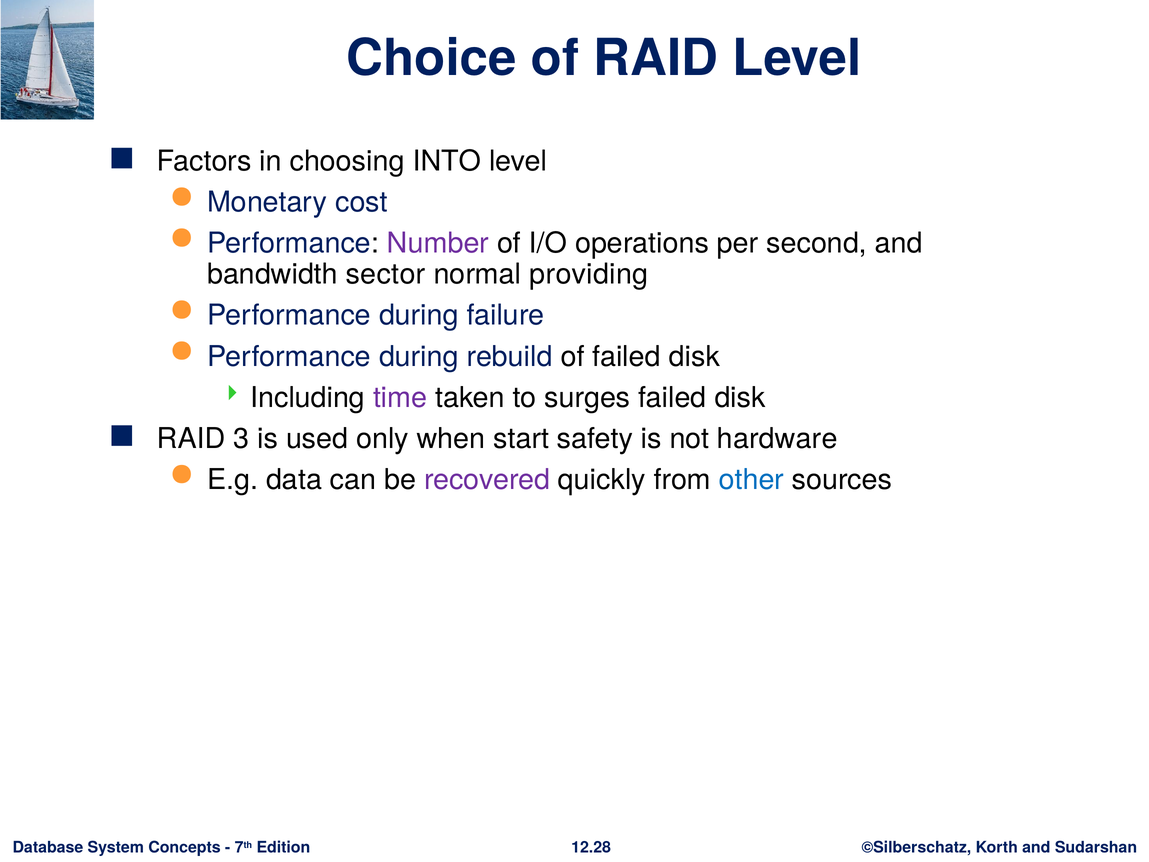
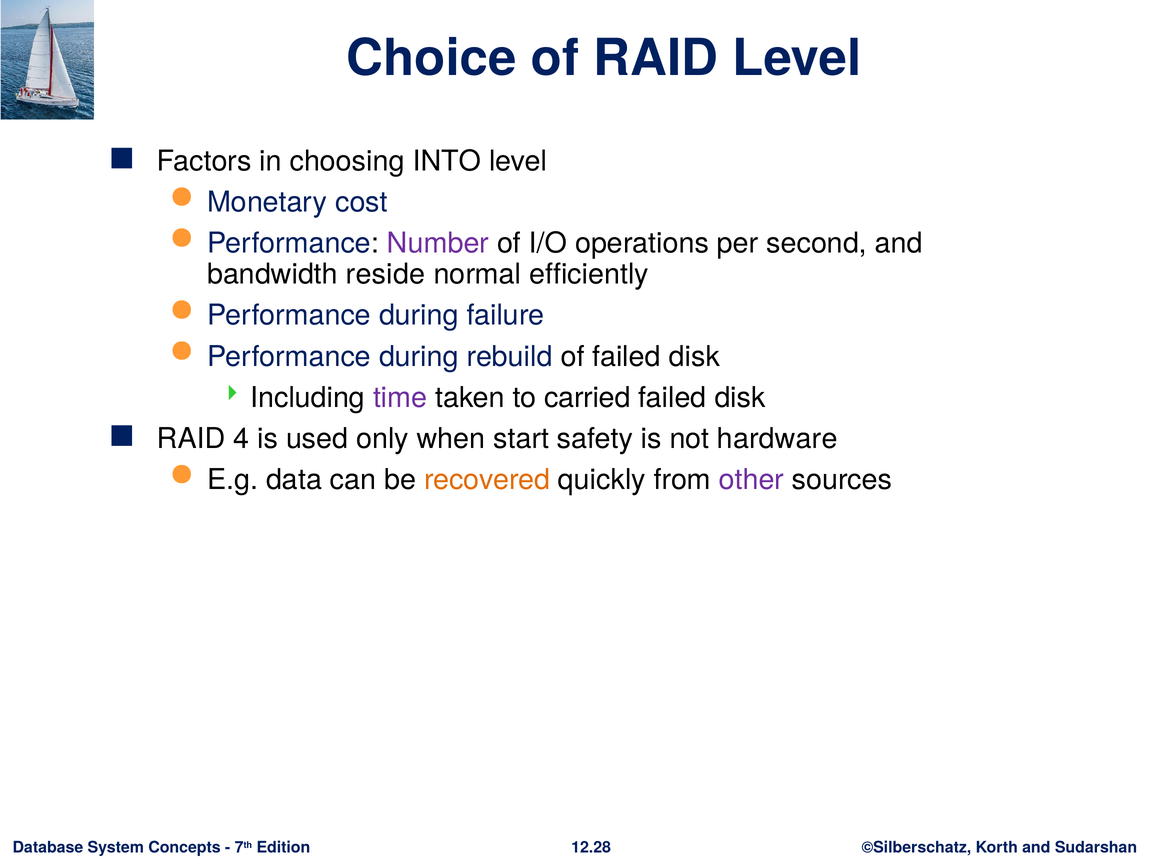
sector: sector -> reside (386, 274)
providing: providing -> efficiently (589, 274)
surges: surges -> carried (587, 398)
3: 3 -> 4 (241, 439)
recovered colour: purple -> orange (487, 480)
other colour: blue -> purple (751, 480)
